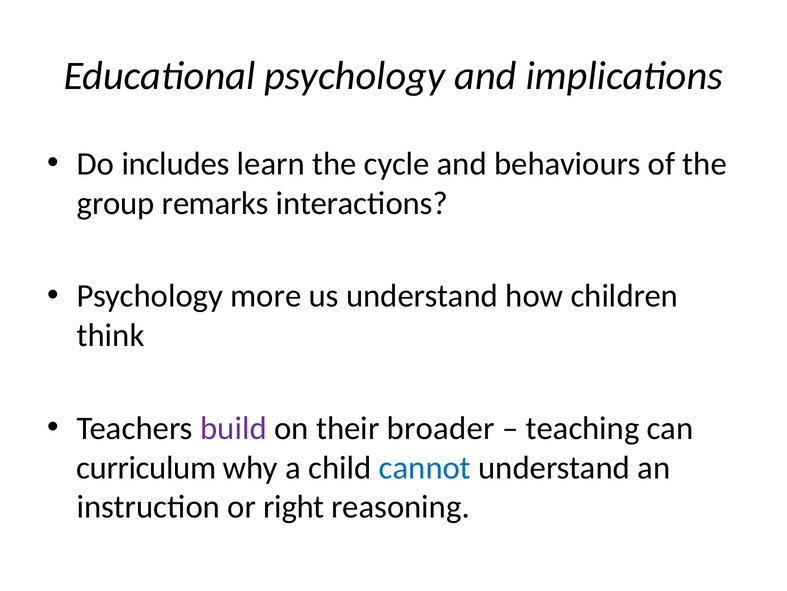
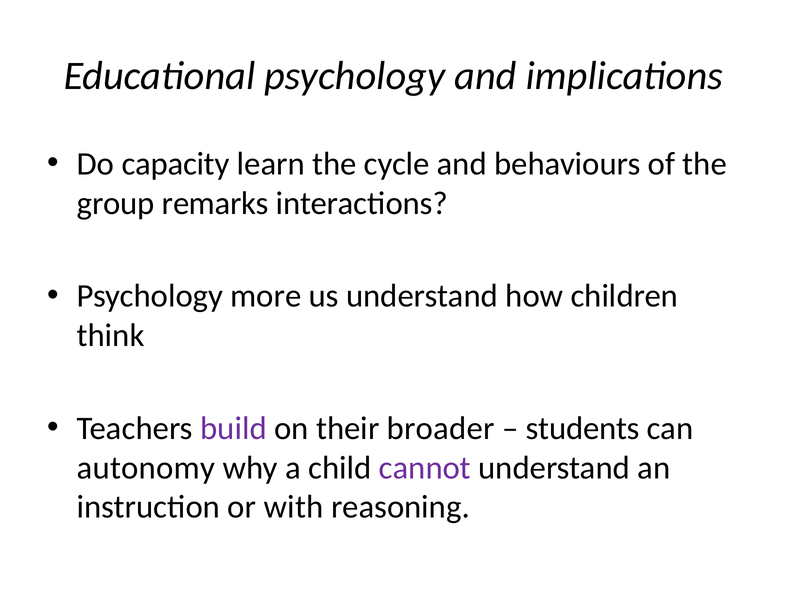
includes: includes -> capacity (176, 164)
teaching: teaching -> students (583, 428)
curriculum: curriculum -> autonomy (146, 467)
cannot colour: blue -> purple (425, 467)
right: right -> with (294, 506)
